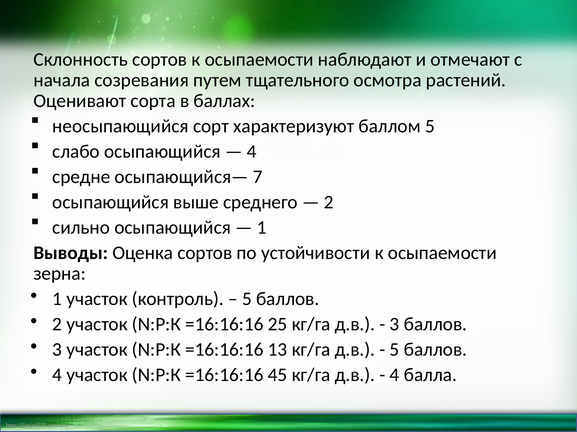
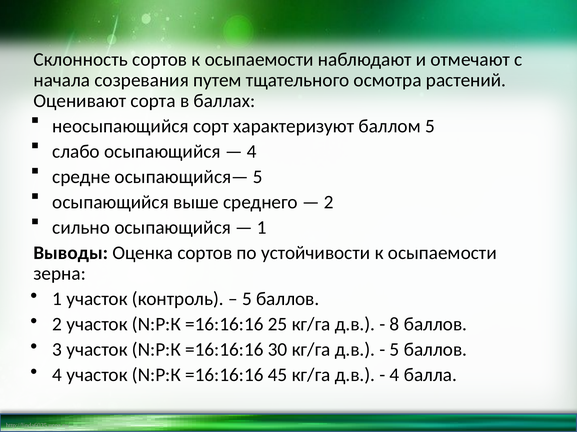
осыпающийся— 7: 7 -> 5 (258, 177)
3: 3 -> 8 (395, 325)
13: 13 -> 30 (278, 350)
